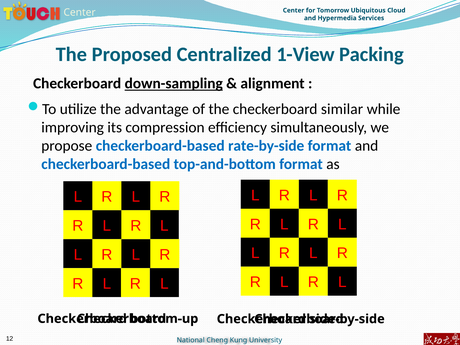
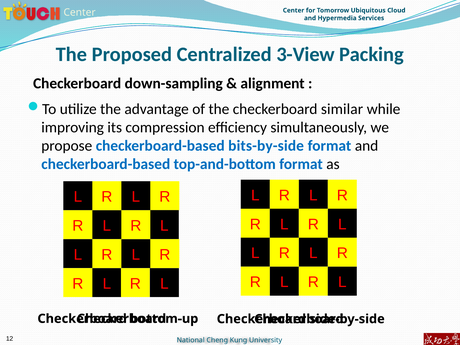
1-View: 1-View -> 3-View (306, 54)
down-sampling underline: present -> none (174, 84)
rate-by-side: rate-by-side -> bits-by-side (266, 146)
